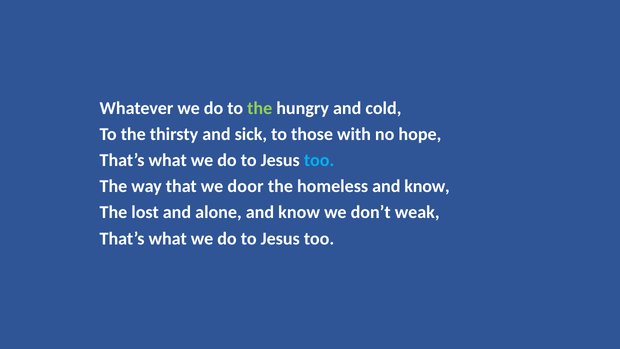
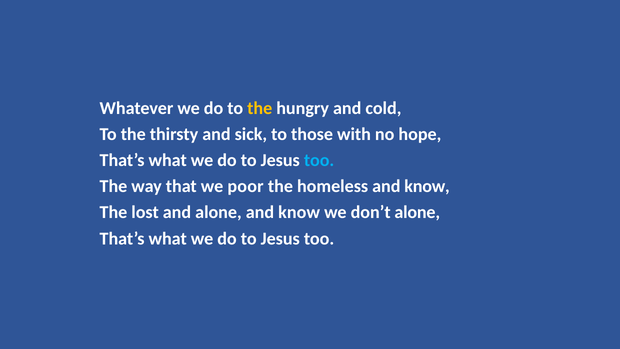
the colour: light green -> yellow (260, 108)
door: door -> poor (246, 186)
don’t weak: weak -> alone (417, 212)
